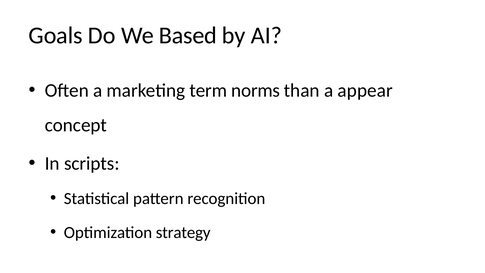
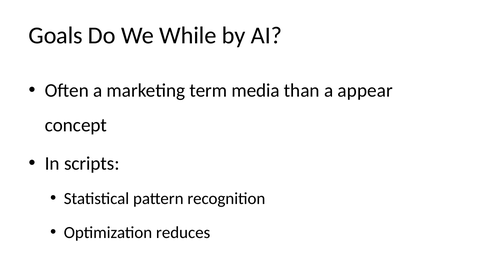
Based: Based -> While (188, 35)
norms: norms -> media (256, 90)
strategy: strategy -> reduces (183, 232)
